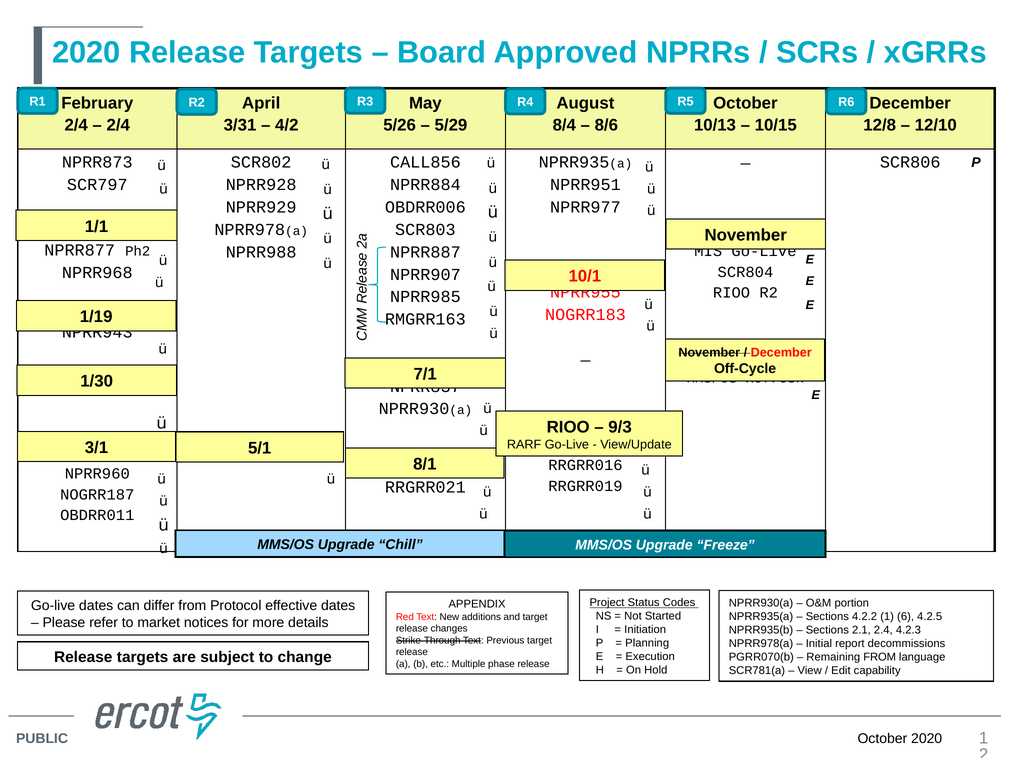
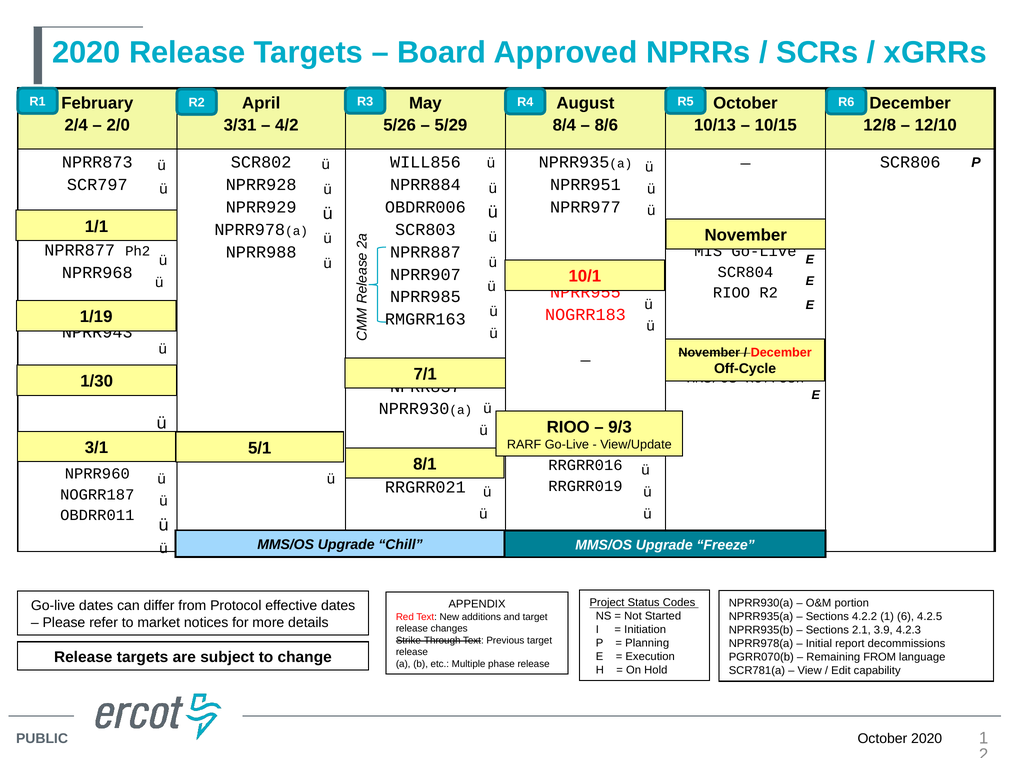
2/4: 2/4 -> 2/0 (118, 125)
CALL856: CALL856 -> WILL856 (425, 162)
2.4: 2.4 -> 3.9 (883, 630)
